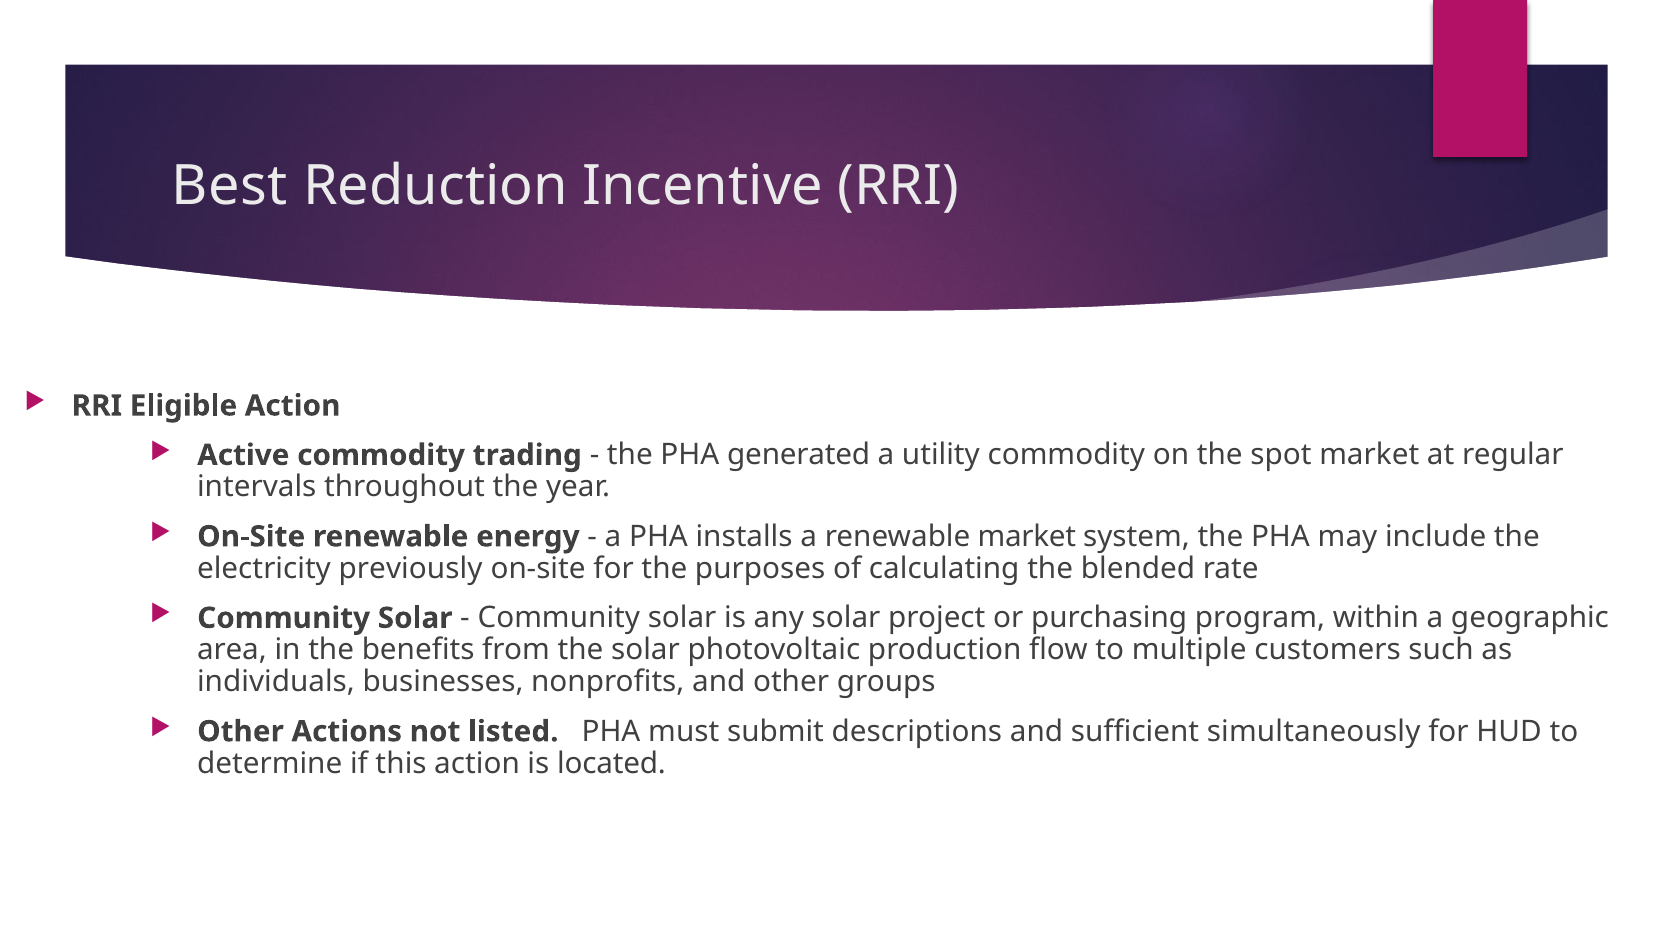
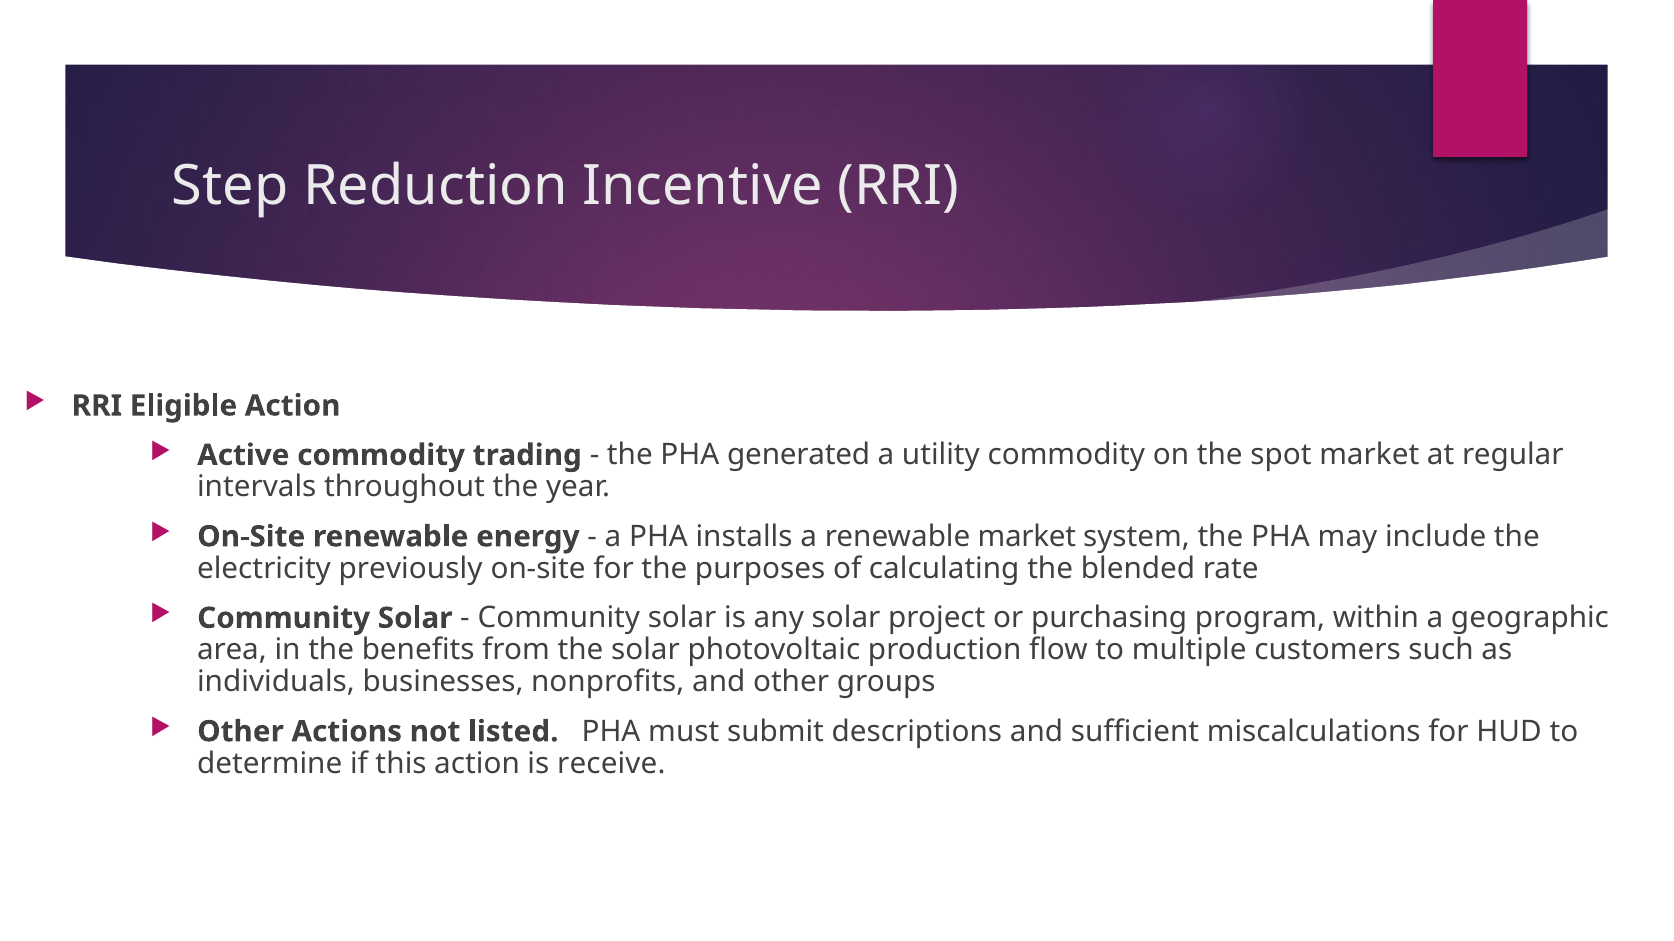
Best: Best -> Step (230, 186)
simultaneously: simultaneously -> miscalculations (1314, 732)
located: located -> receive (611, 764)
